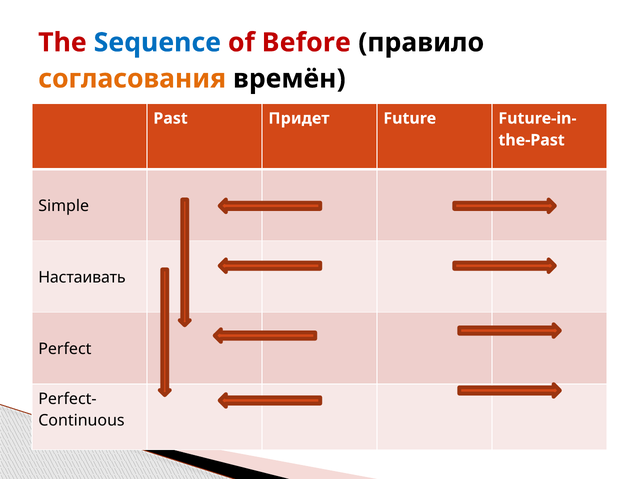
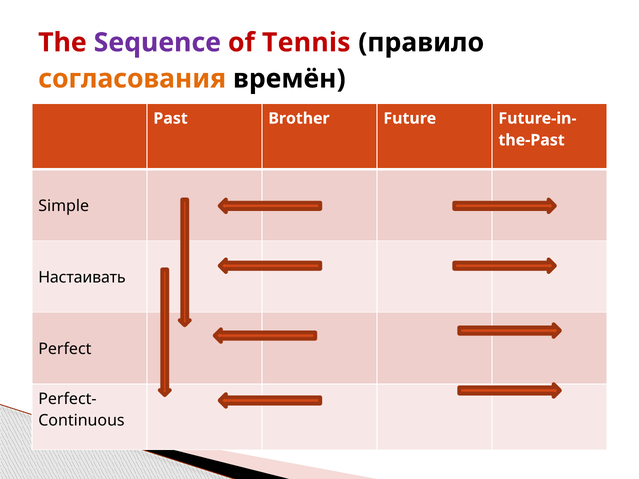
Sequence colour: blue -> purple (157, 43)
Before: Before -> Tennis (306, 43)
Придет: Придет -> Brother (299, 118)
